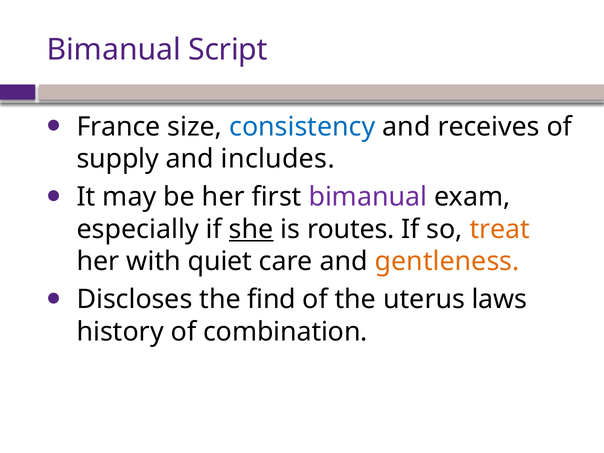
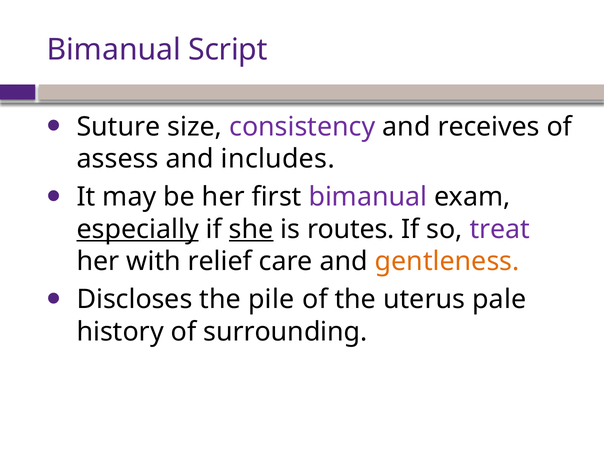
France: France -> Suture (119, 127)
consistency colour: blue -> purple (302, 127)
supply: supply -> assess (118, 159)
especially underline: none -> present (138, 229)
treat colour: orange -> purple (500, 229)
quiet: quiet -> relief (220, 261)
find: find -> pile (271, 300)
laws: laws -> pale (499, 300)
combination: combination -> surrounding (285, 332)
